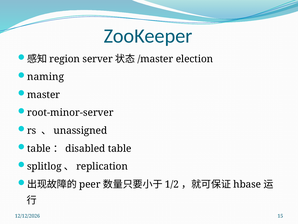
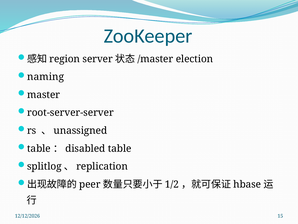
root-minor-server: root-minor-server -> root-server-server (70, 112)
